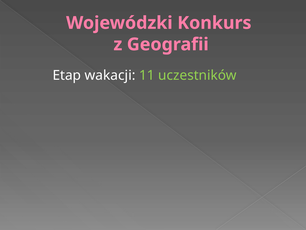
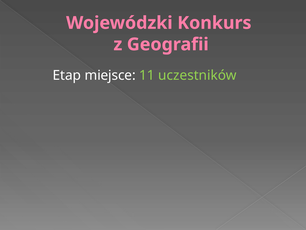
wakacji: wakacji -> miejsce (110, 75)
